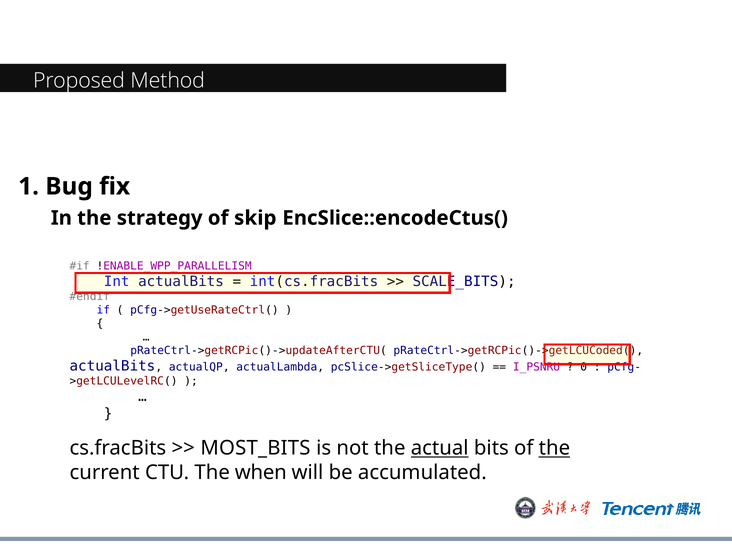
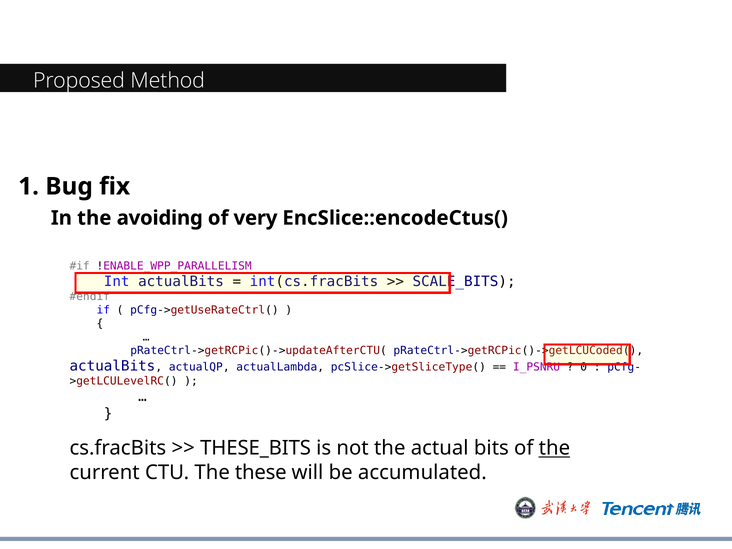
strategy: strategy -> avoiding (160, 218)
skip: skip -> very (255, 218)
MOST_BITS: MOST_BITS -> THESE_BITS (256, 448)
actual underline: present -> none (440, 448)
when: when -> these (261, 473)
